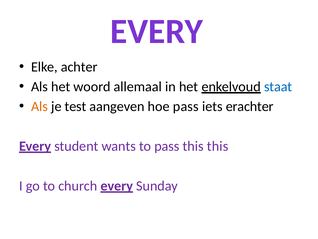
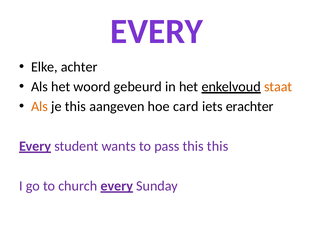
allemaal: allemaal -> gebeurd (138, 87)
staat colour: blue -> orange (278, 87)
je test: test -> this (75, 106)
hoe pass: pass -> card (186, 106)
